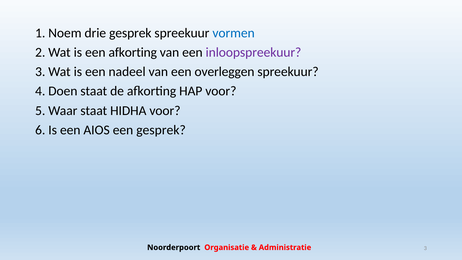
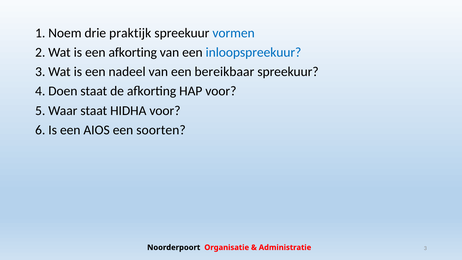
drie gesprek: gesprek -> praktijk (130, 33)
inloopspreekuur colour: purple -> blue (253, 52)
overleggen: overleggen -> bereikbaar (224, 72)
een gesprek: gesprek -> soorten (161, 130)
